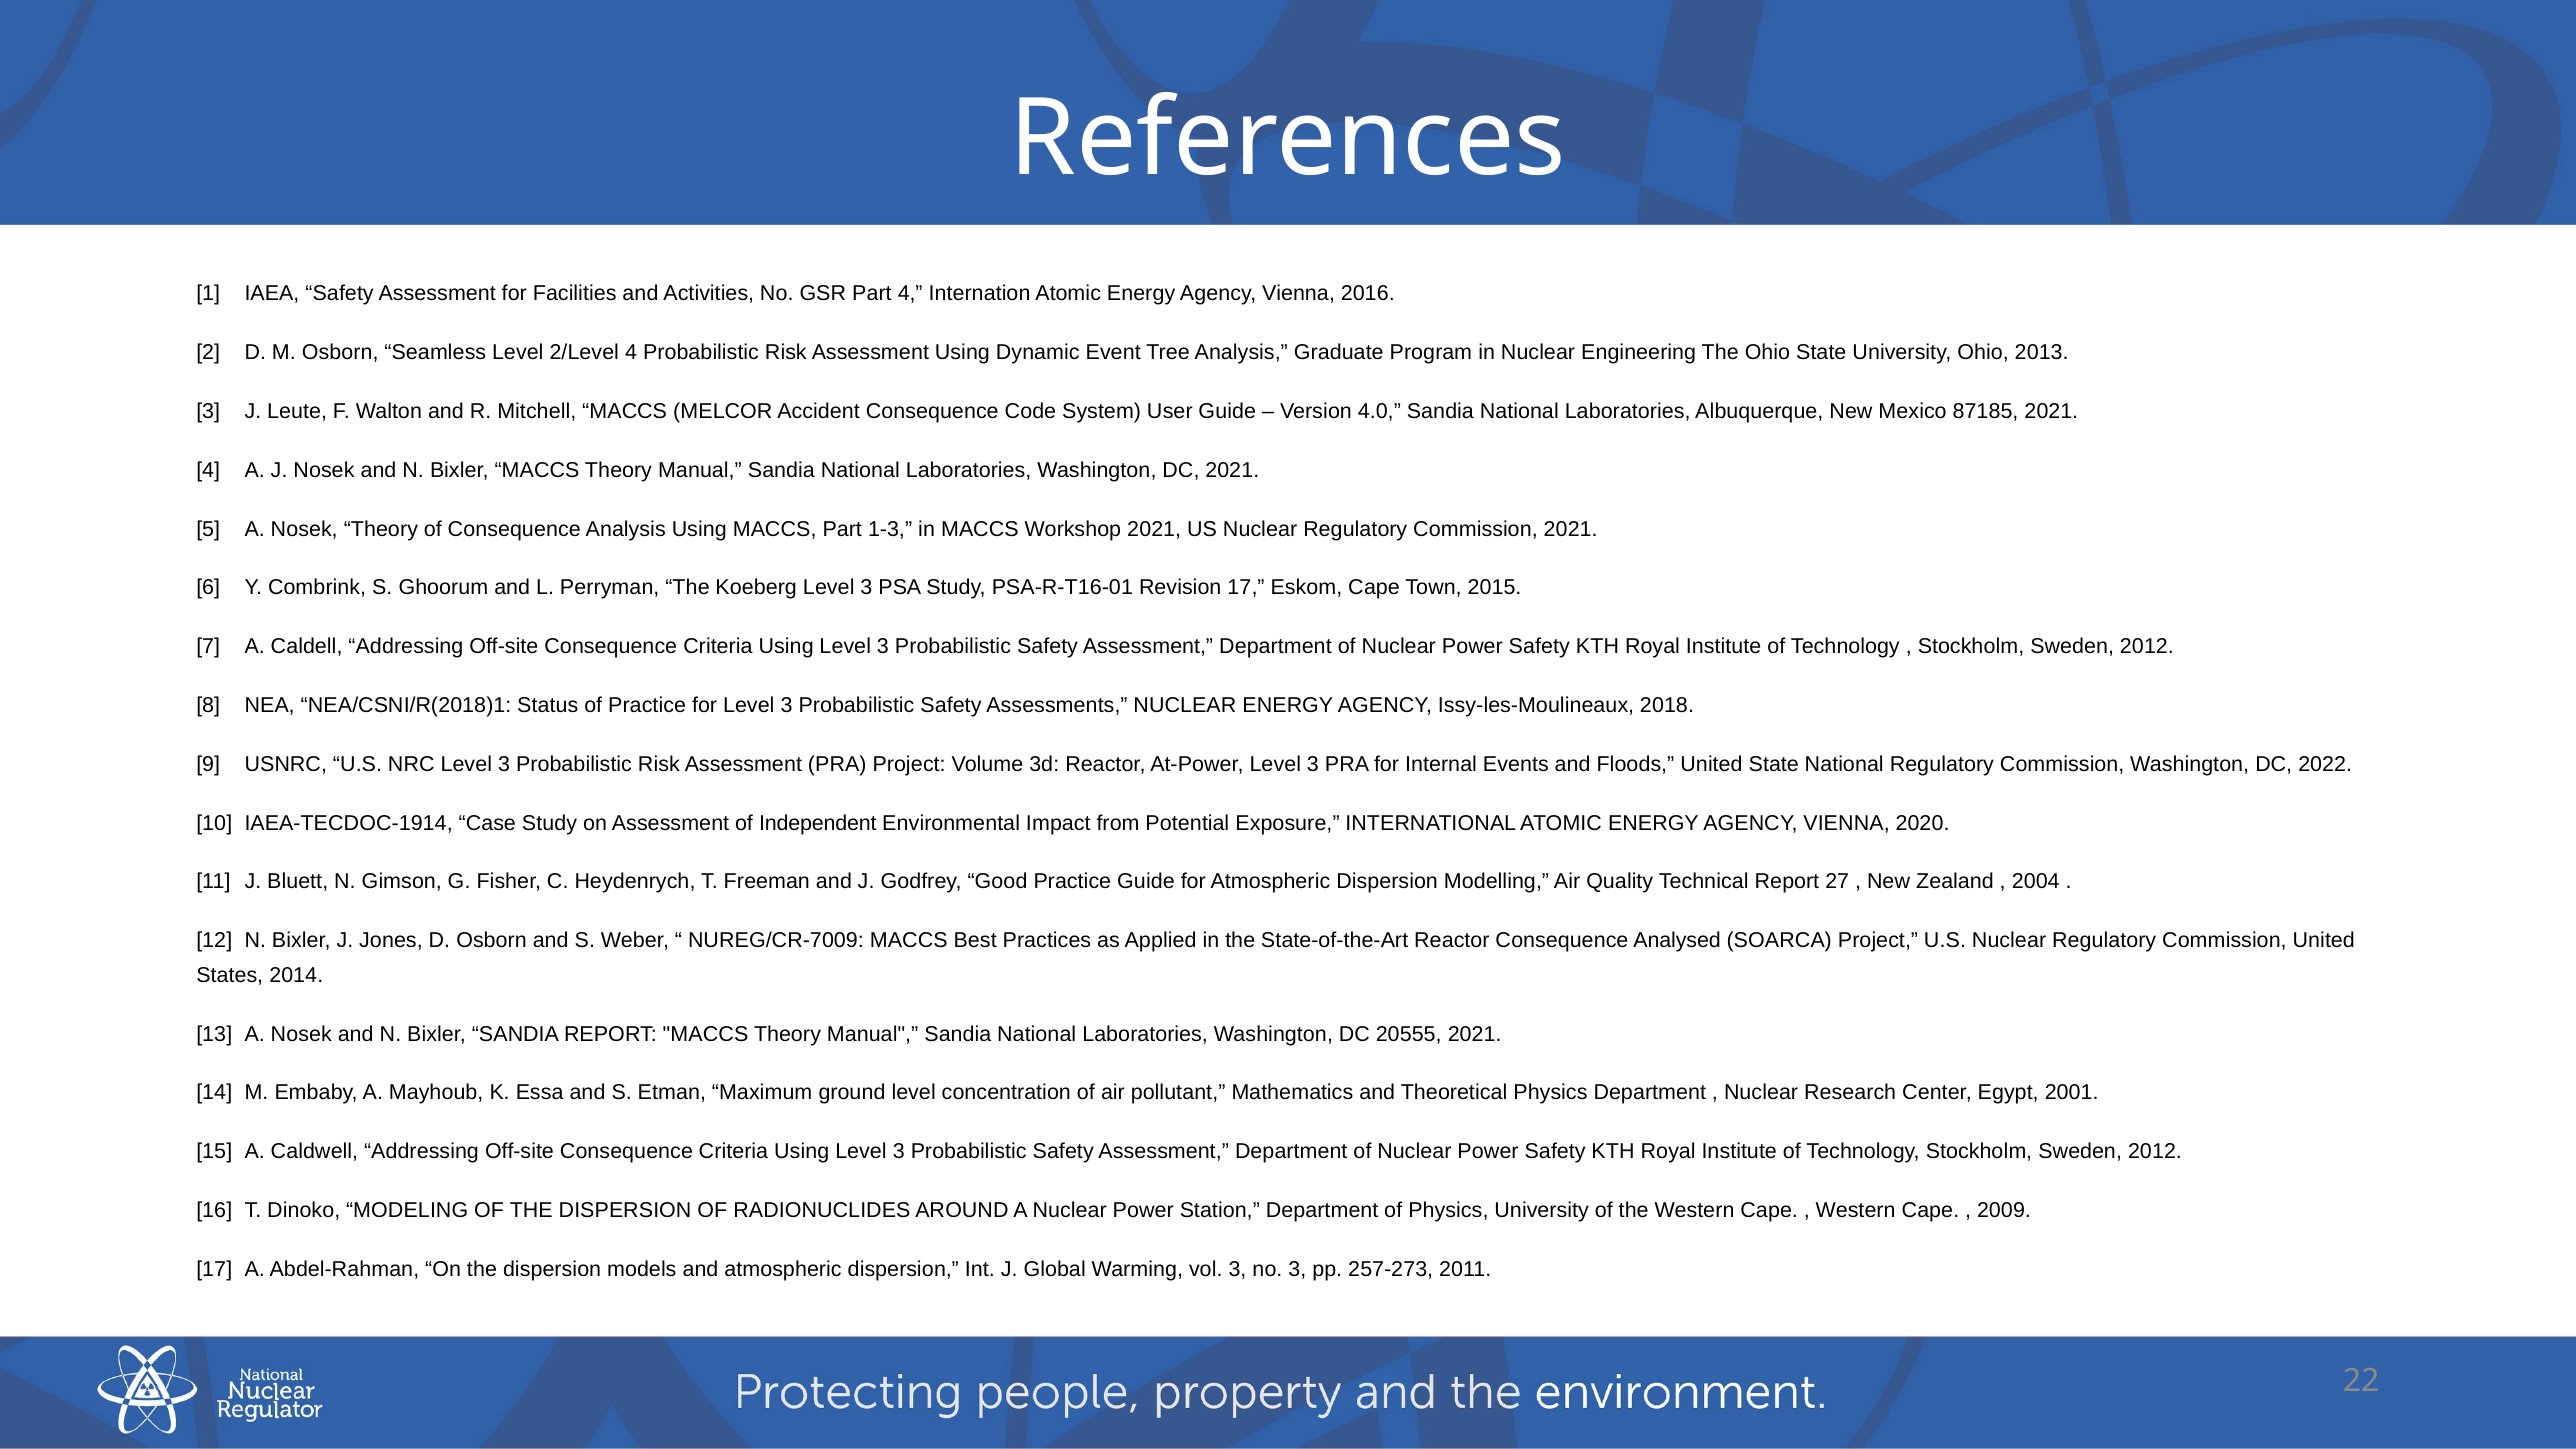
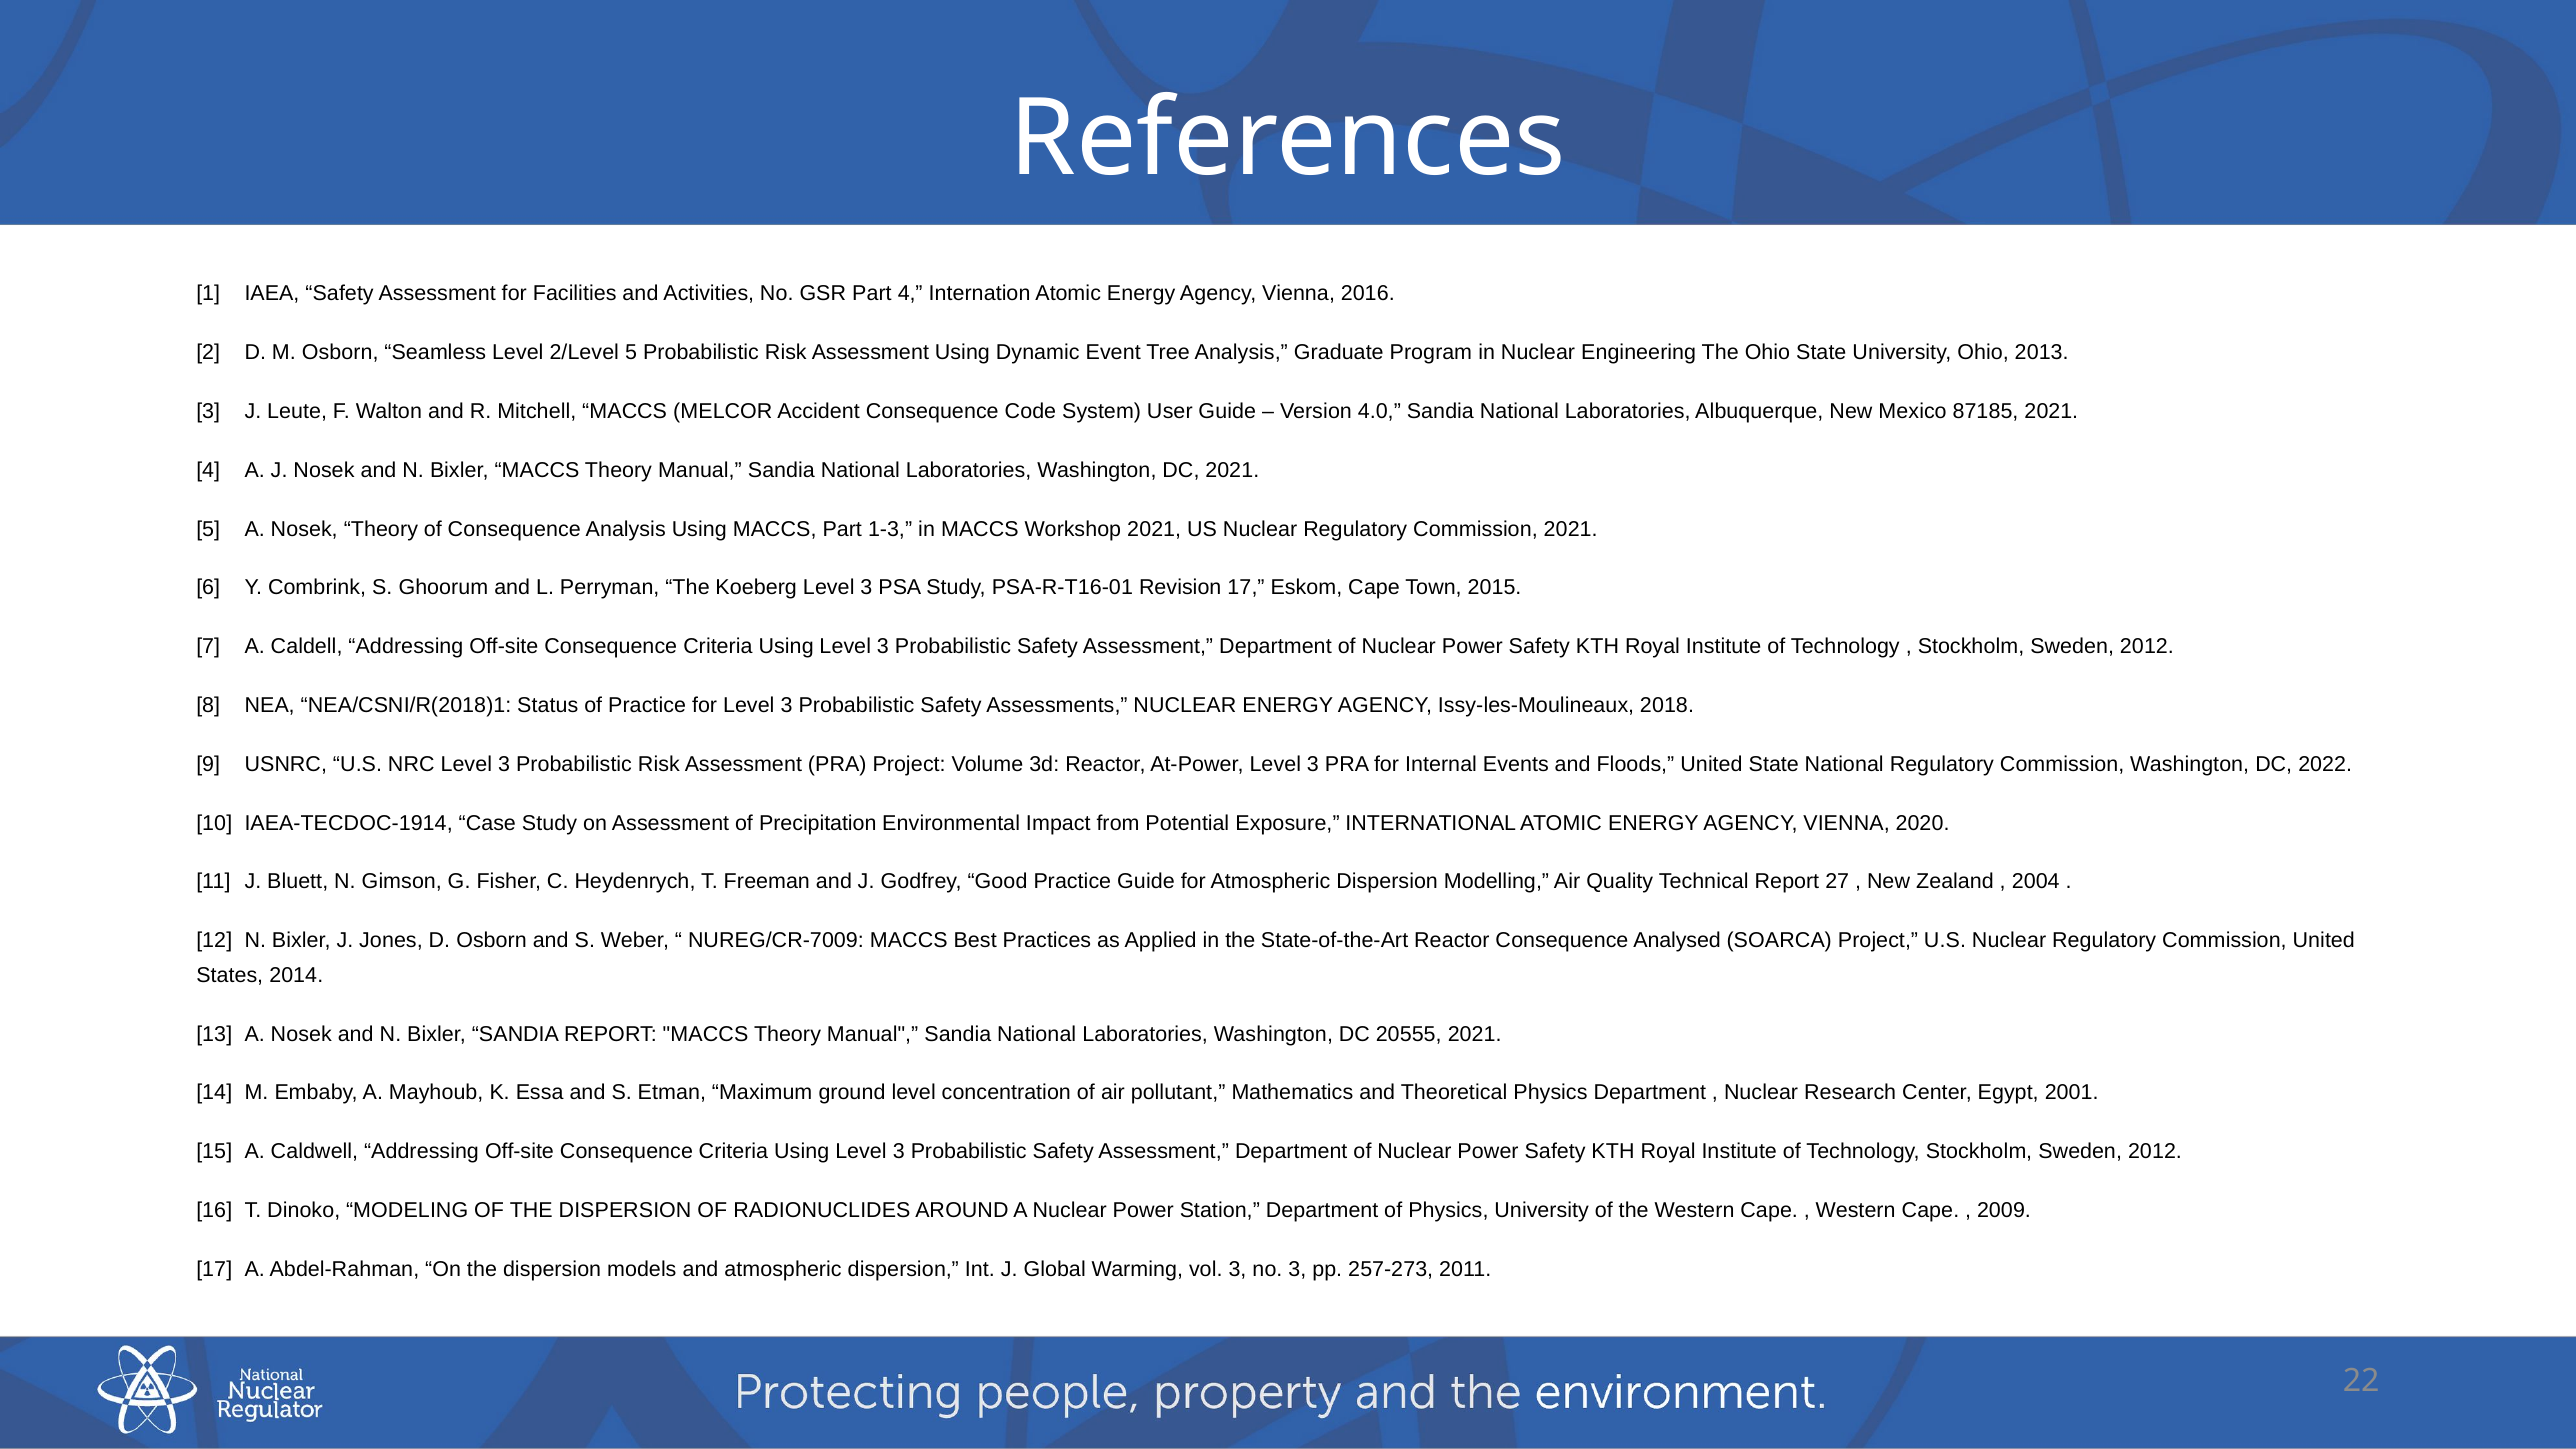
2/Level 4: 4 -> 5 (631, 353)
Independent: Independent -> Precipitation (818, 823)
